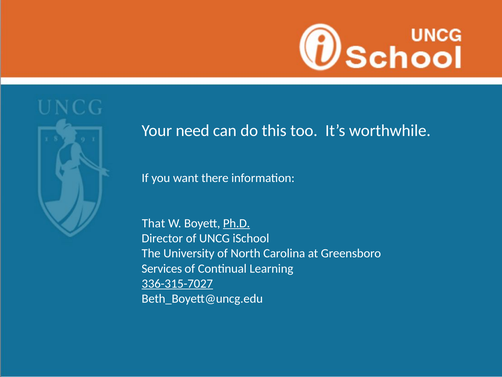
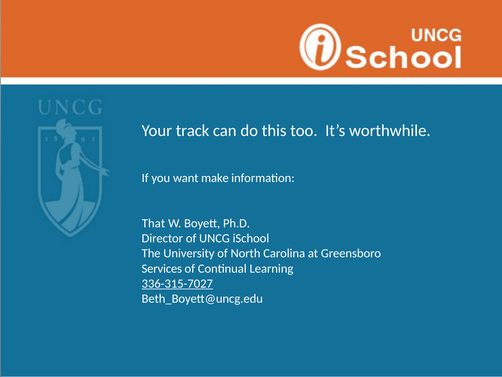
need: need -> track (193, 130)
there: there -> make (215, 178)
Ph.D underline: present -> none (237, 223)
